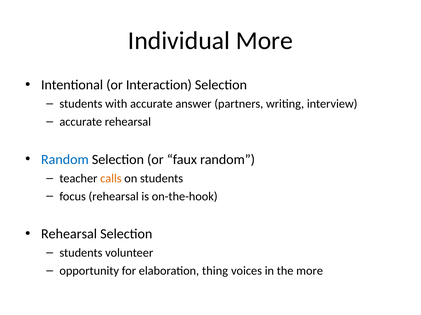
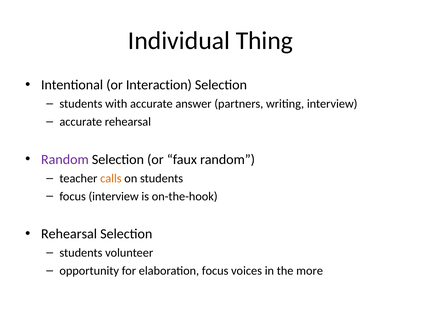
Individual More: More -> Thing (264, 41)
Random colour: blue -> purple (65, 160)
focus rehearsal: rehearsal -> interview (114, 197)
elaboration thing: thing -> focus (215, 271)
